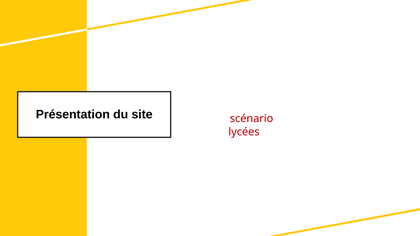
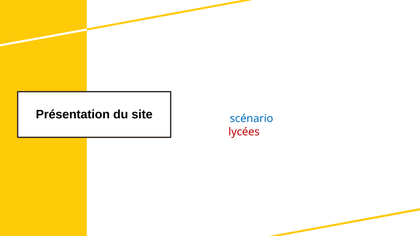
scénario colour: red -> blue (252, 119)
